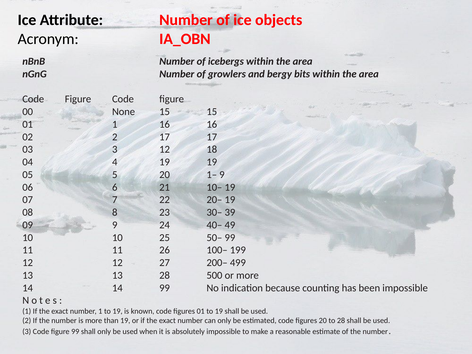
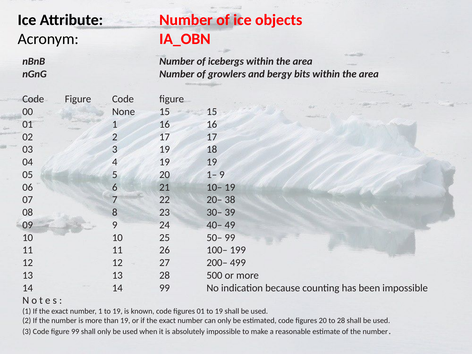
3 12: 12 -> 19 (165, 149)
20– 19: 19 -> 38 (230, 200)
